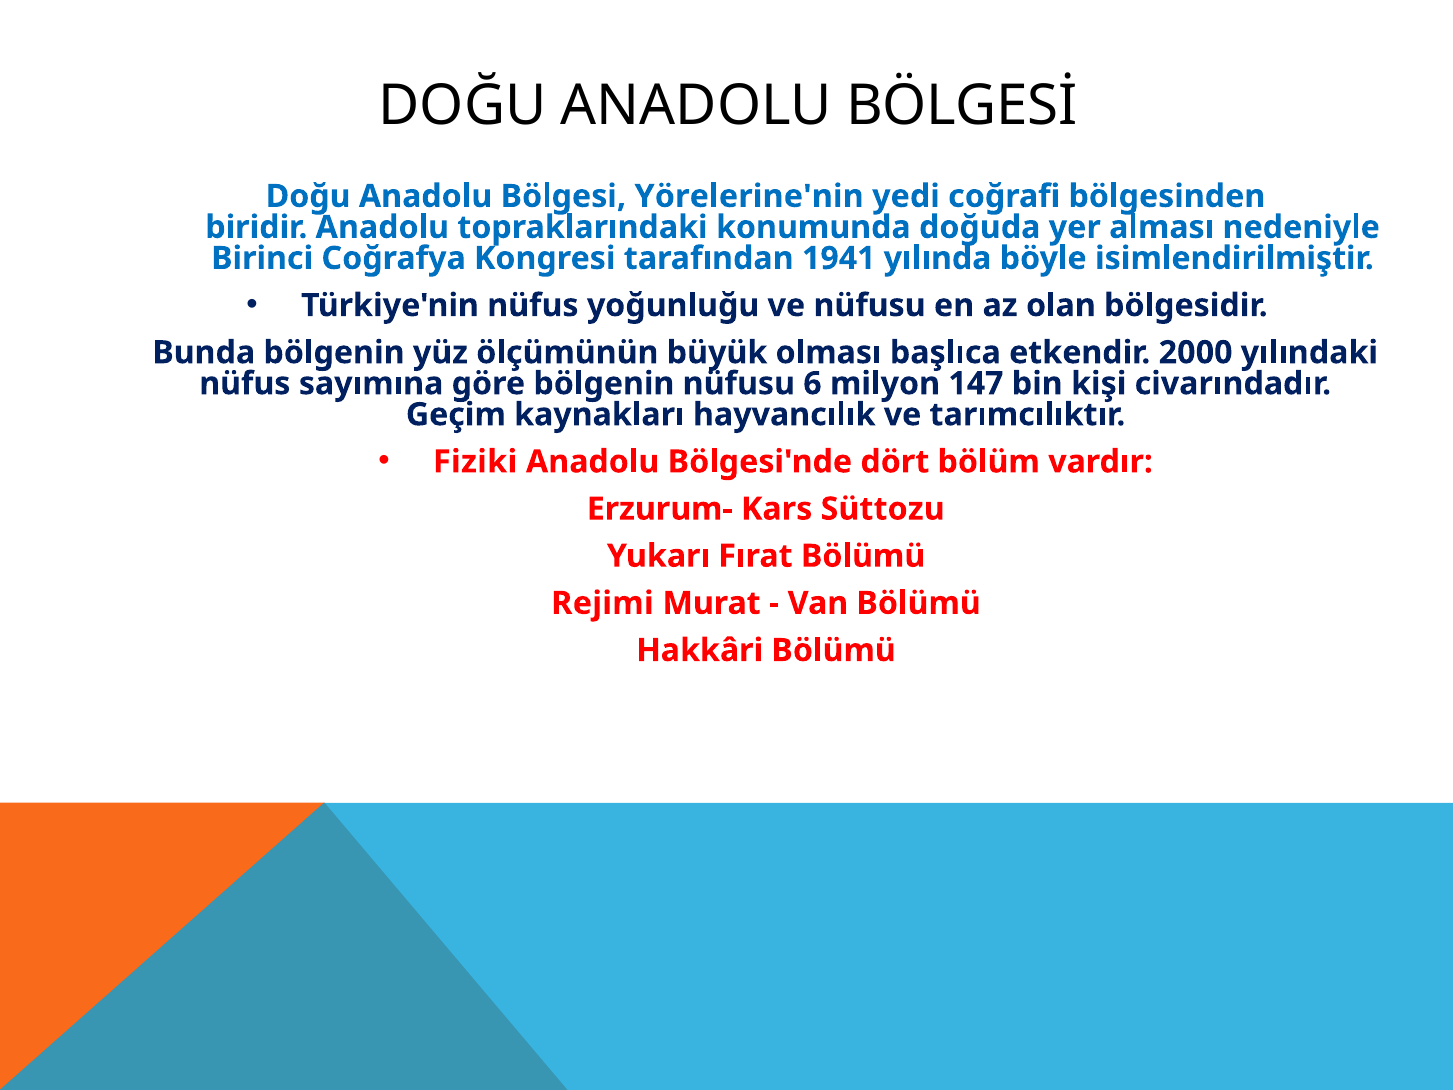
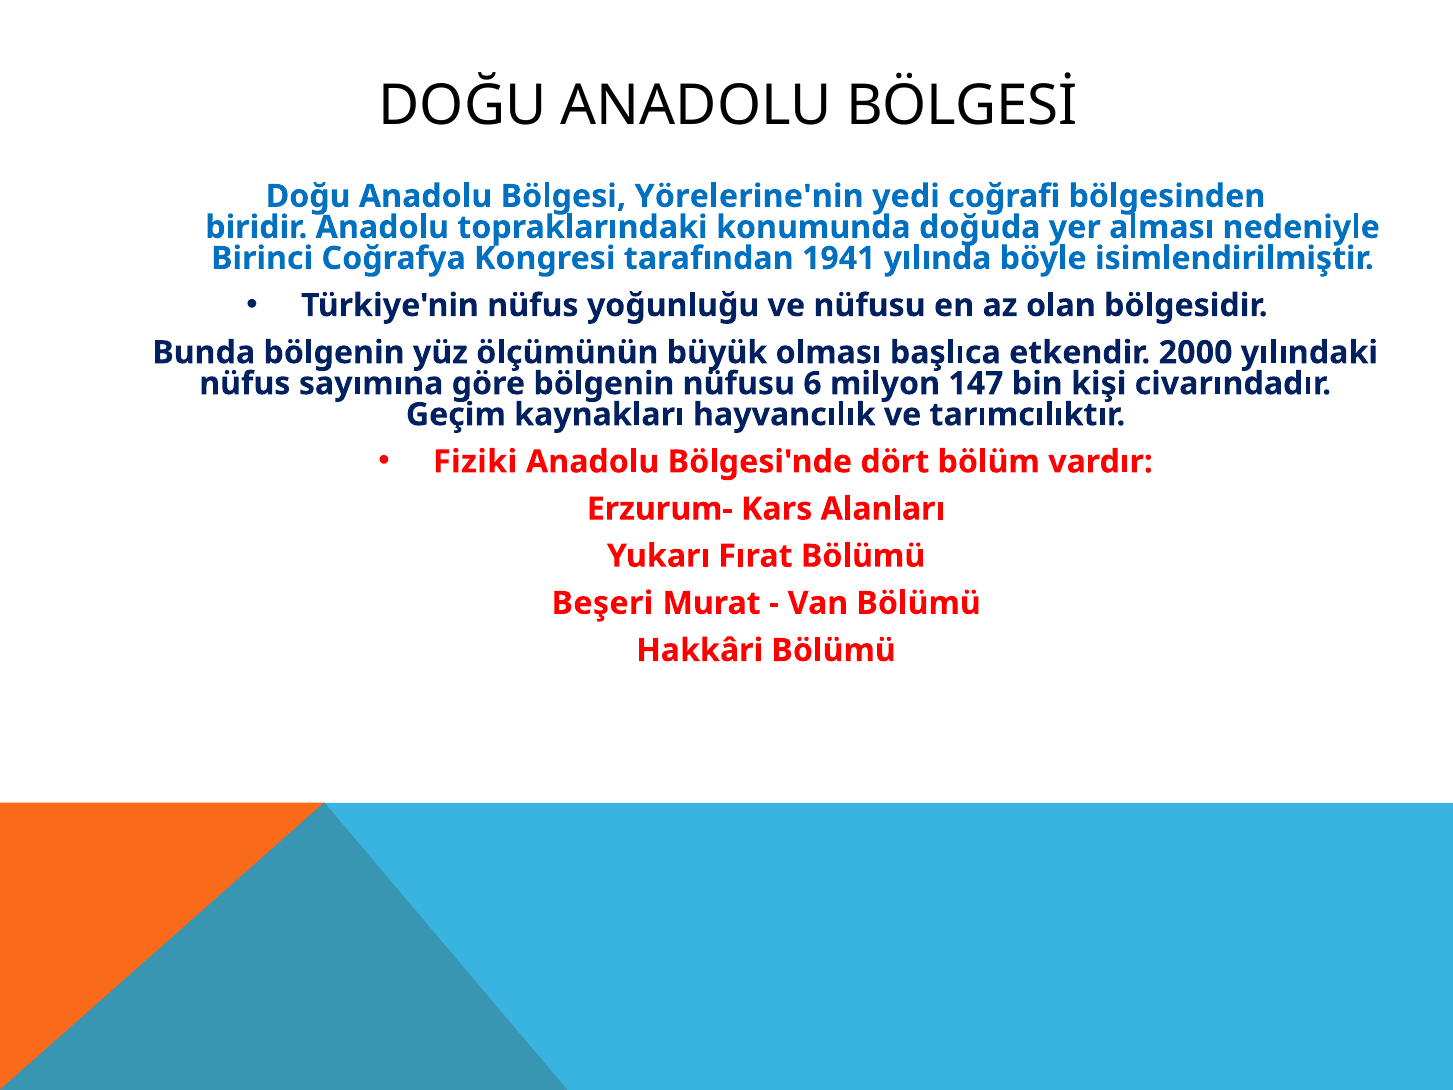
Süttozu: Süttozu -> Alanları (883, 509)
Rejimi: Rejimi -> Beşeri (602, 603)
